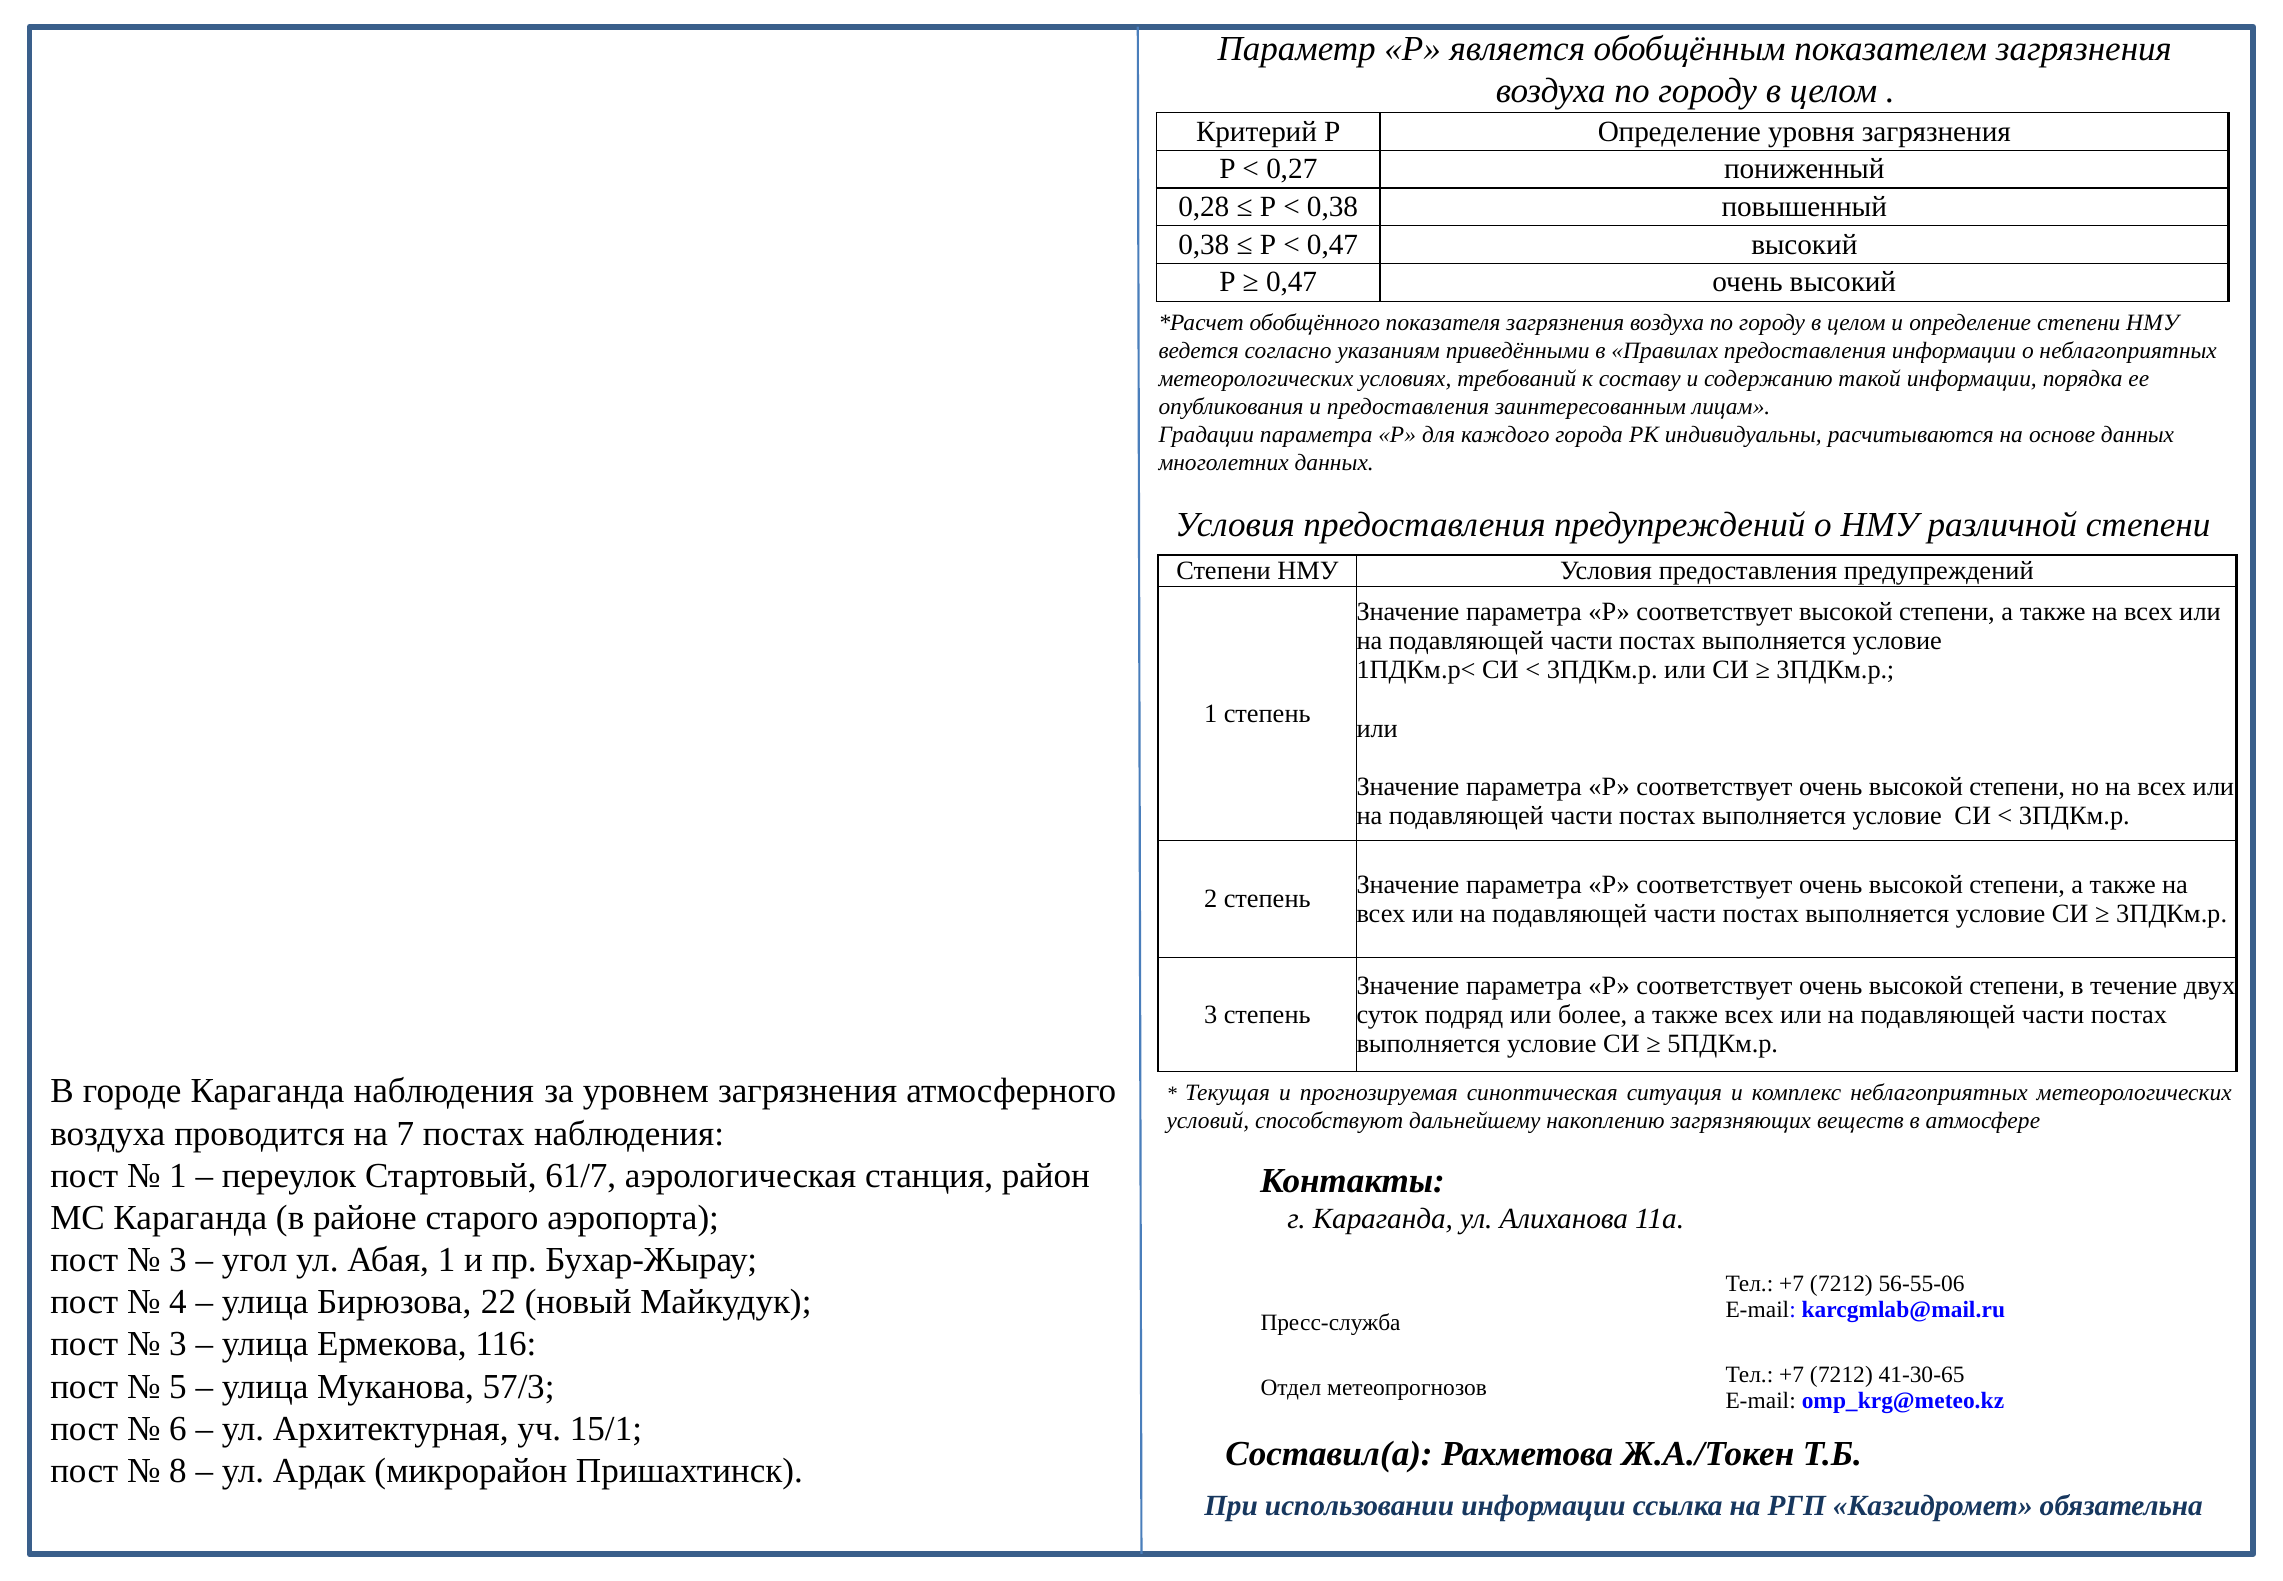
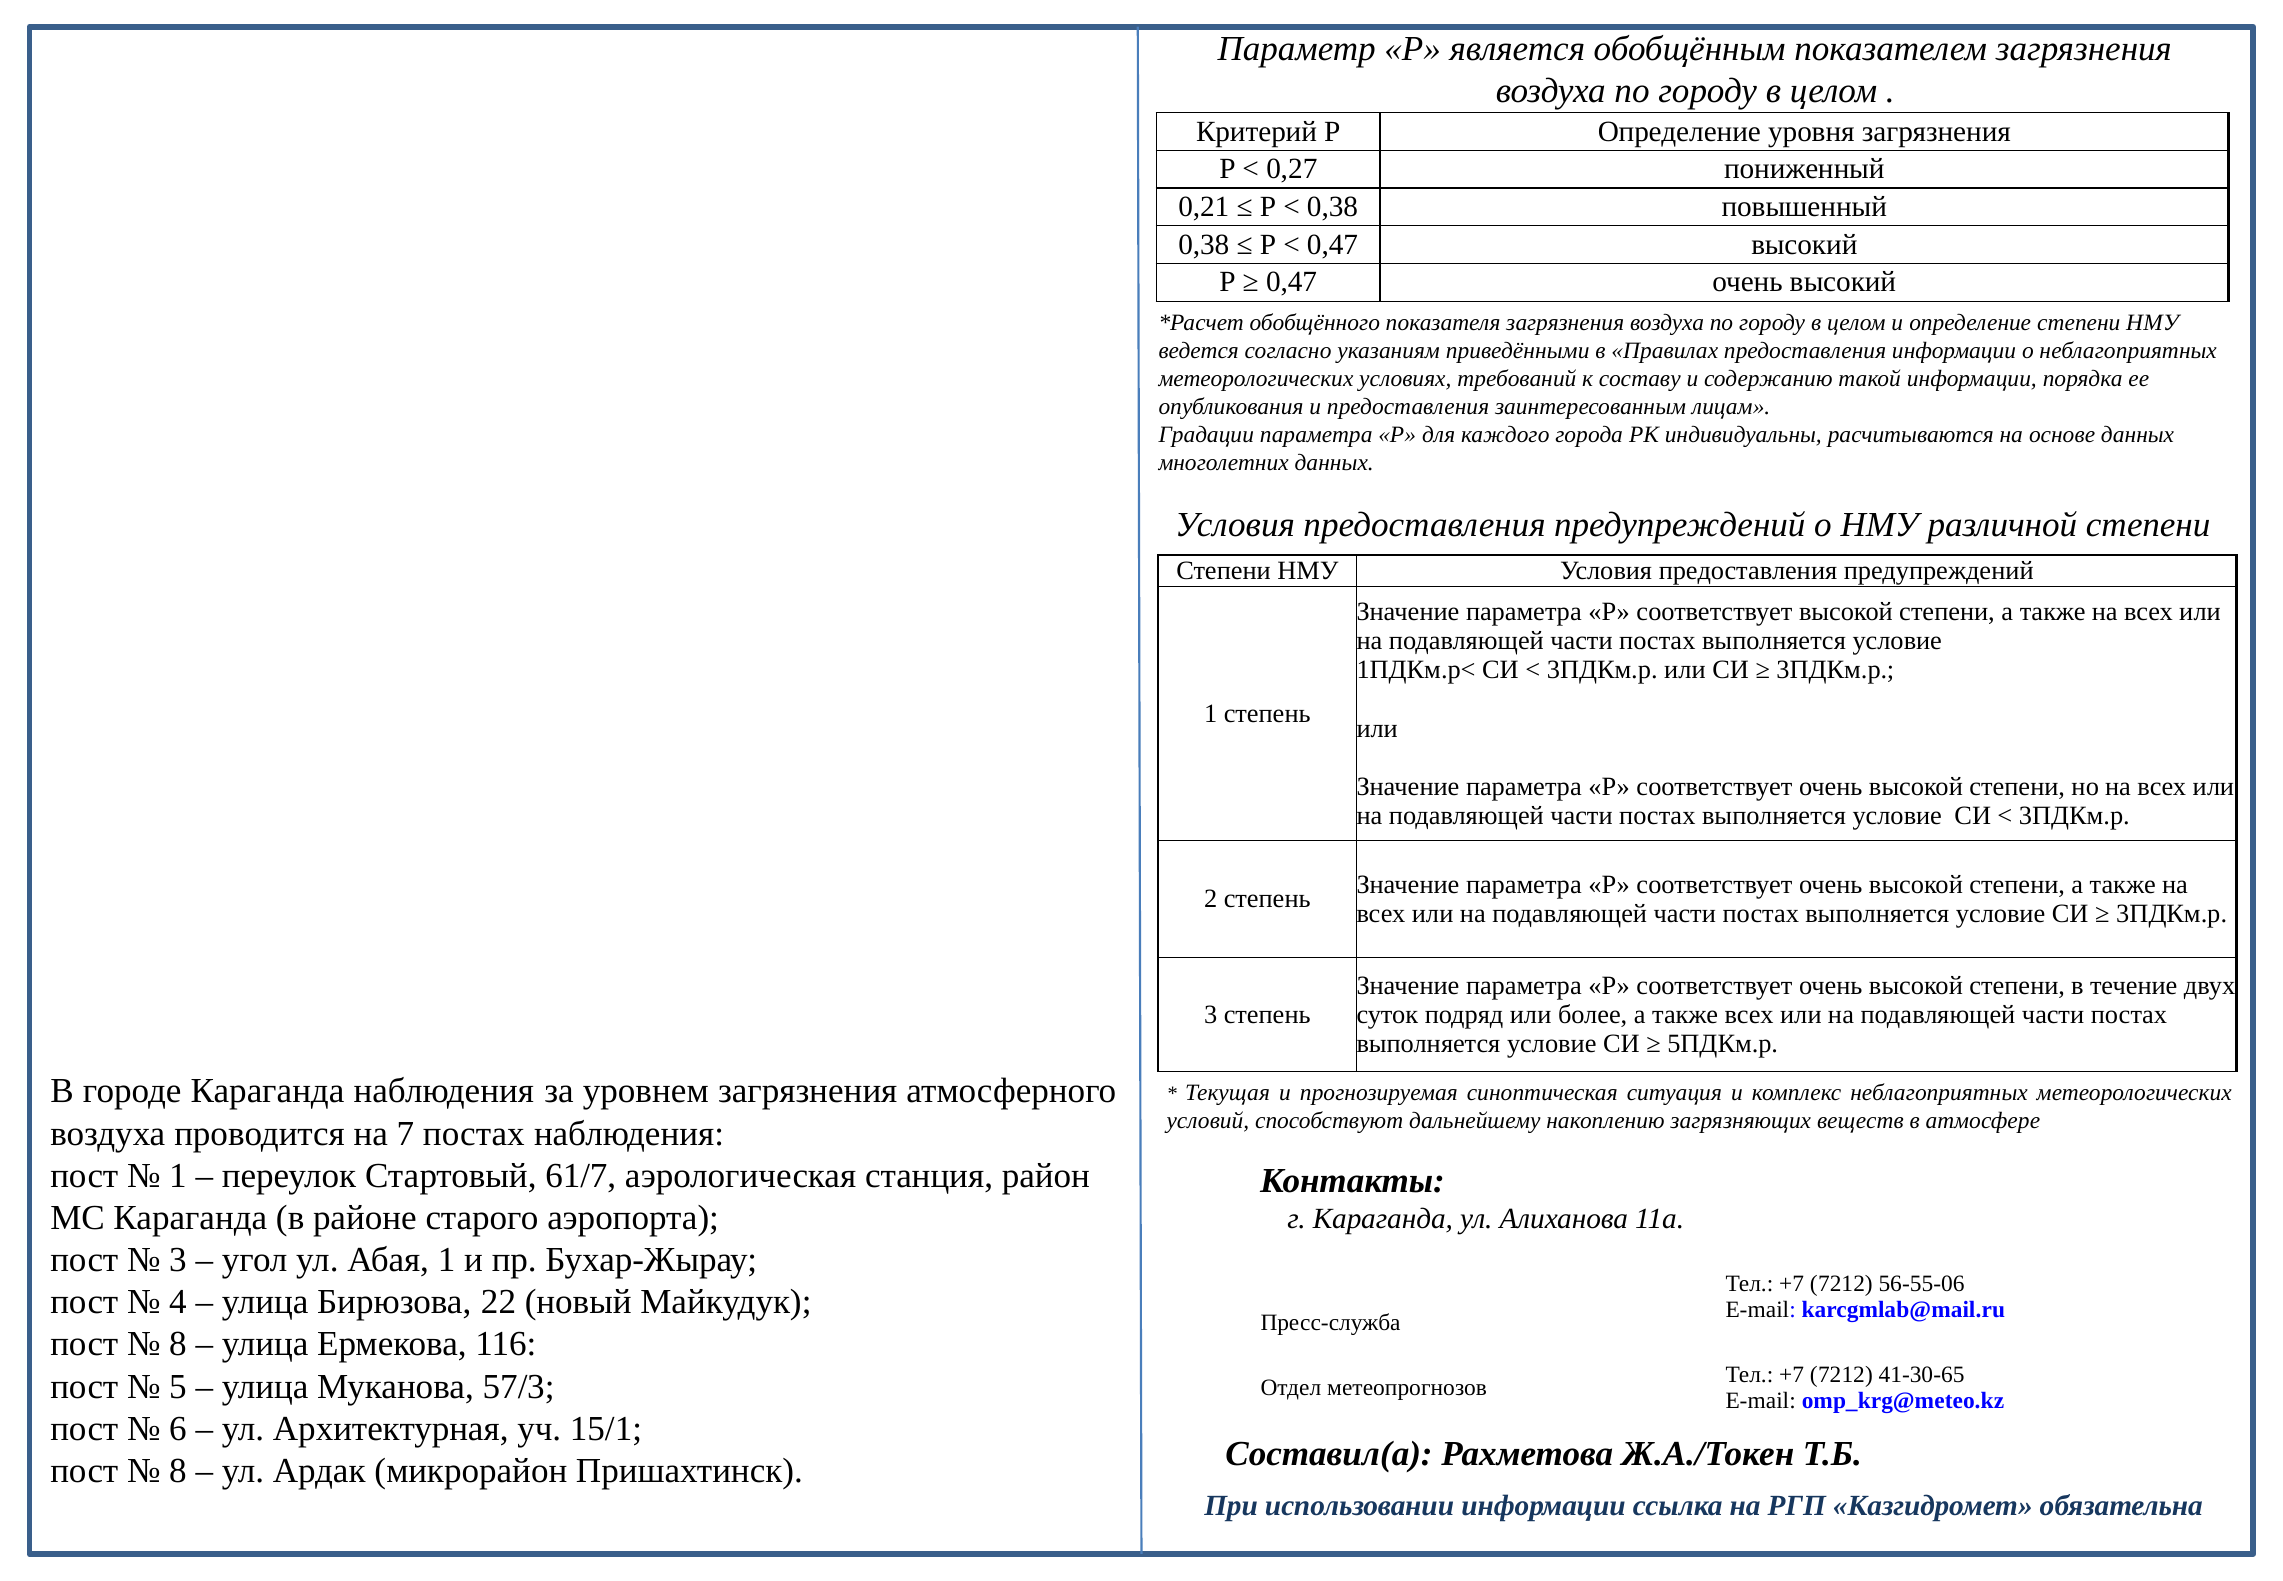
0,28: 0,28 -> 0,21 (1204, 207)
3: 3 -> 8 (178, 1344)
